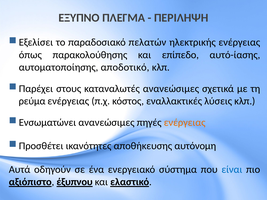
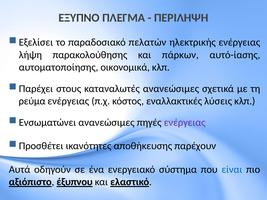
όπως: όπως -> λήψη (30, 55)
επίπεδο: επίπεδο -> πάρκων (180, 55)
αποδοτικό: αποδοτικό -> οικονομικά (125, 67)
ενέργειας colour: orange -> purple (185, 123)
αυτόνομη: αυτόνομη -> παρέχουν (195, 146)
